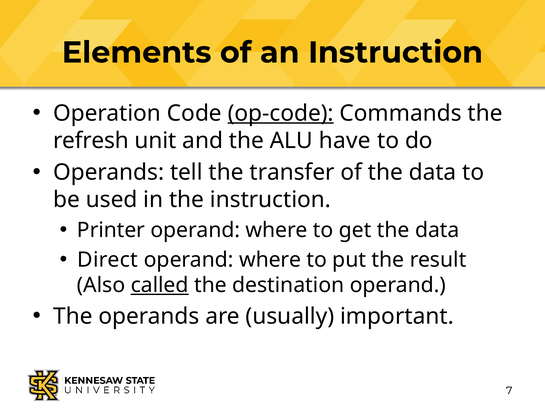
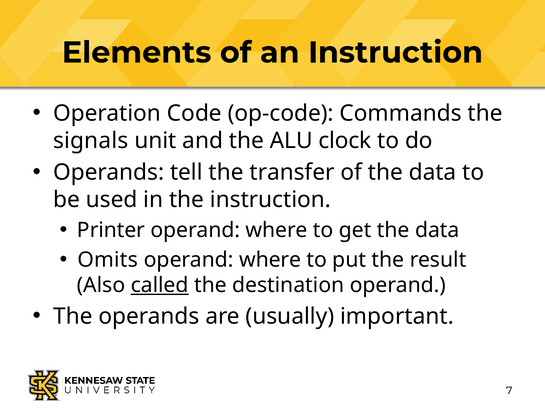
op-code underline: present -> none (281, 113)
refresh: refresh -> signals (91, 141)
have: have -> clock (345, 141)
Direct: Direct -> Omits (108, 260)
